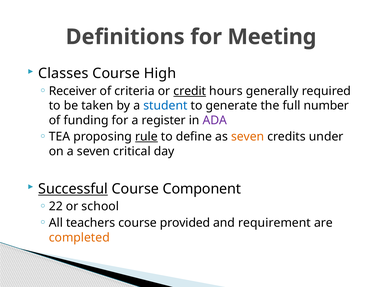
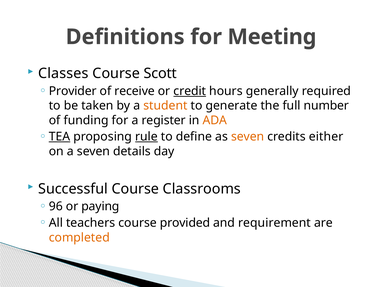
High: High -> Scott (160, 73)
Receiver: Receiver -> Provider (73, 91)
criteria: criteria -> receive (135, 91)
student colour: blue -> orange (165, 105)
ADA colour: purple -> orange (215, 120)
TEA underline: none -> present (60, 136)
under: under -> either (326, 136)
critical: critical -> details (132, 151)
Successful underline: present -> none (73, 189)
Component: Component -> Classrooms (202, 189)
22: 22 -> 96 (56, 206)
school: school -> paying (100, 206)
